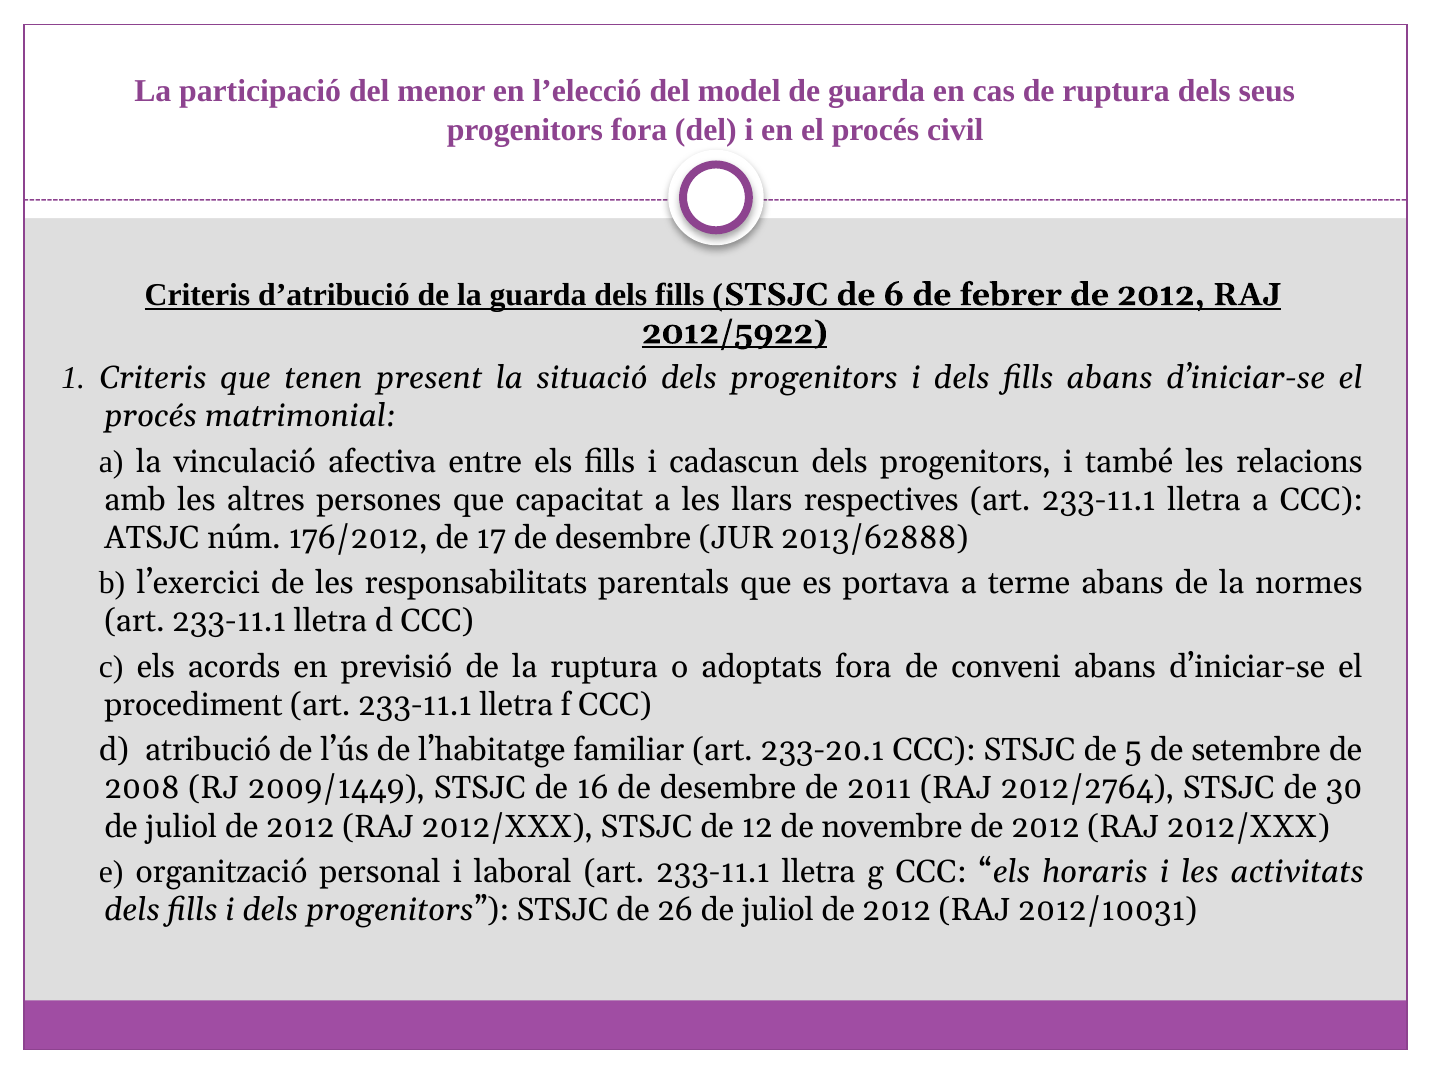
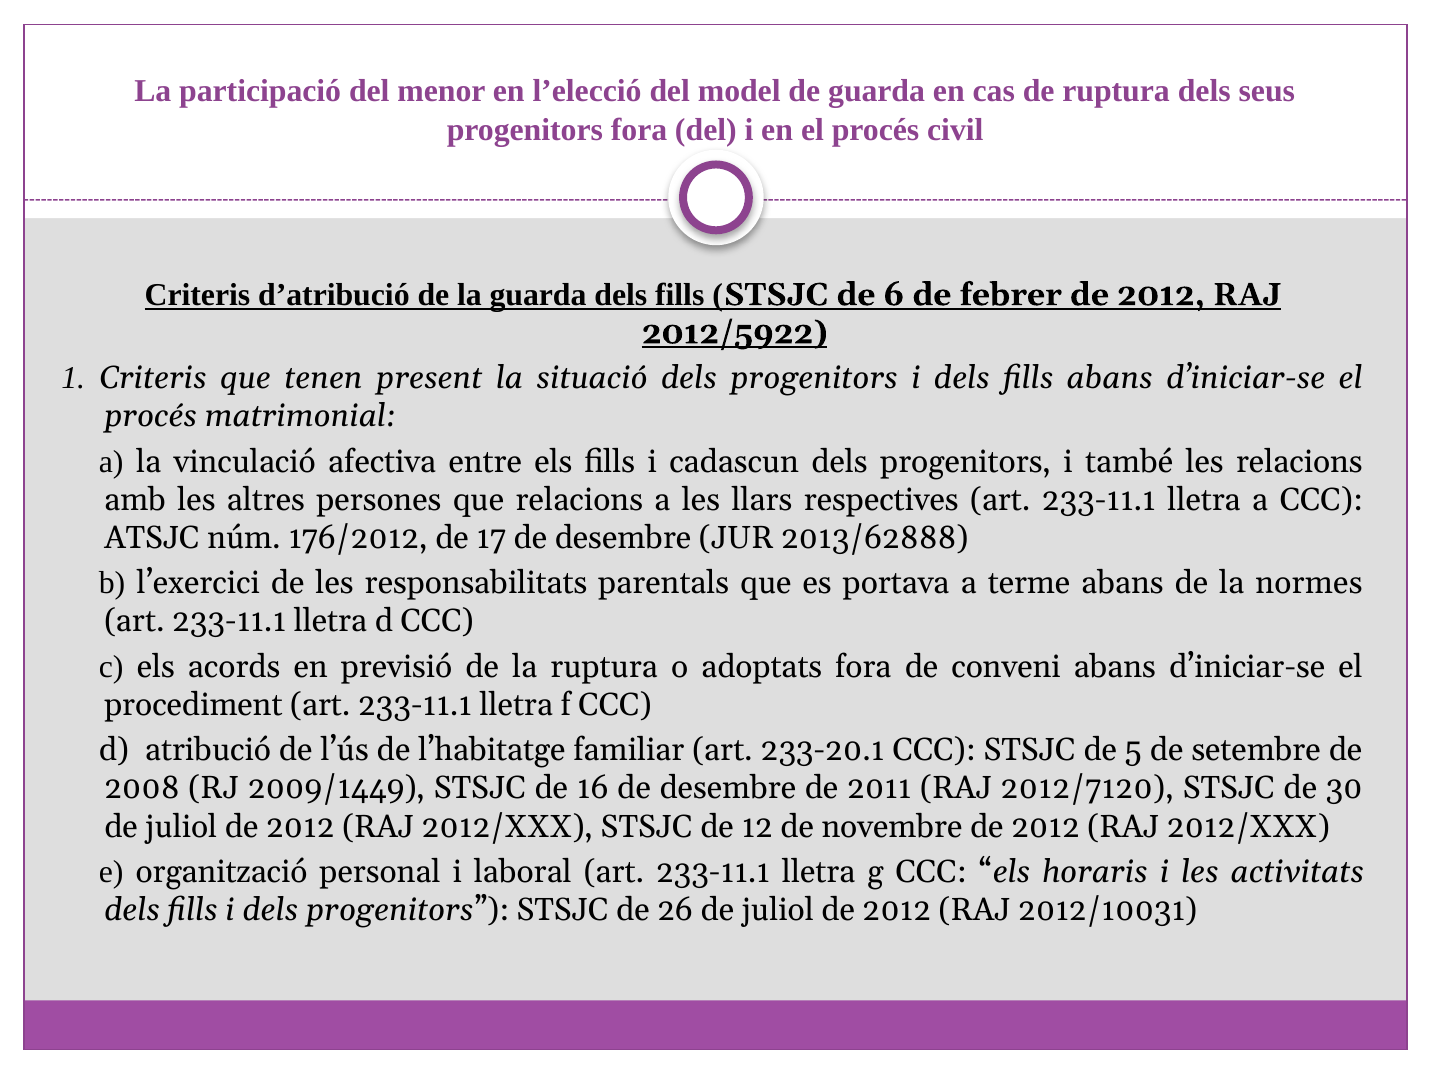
que capacitat: capacitat -> relacions (579, 500)
2012/2764: 2012/2764 -> 2012/7120 (1087, 788)
